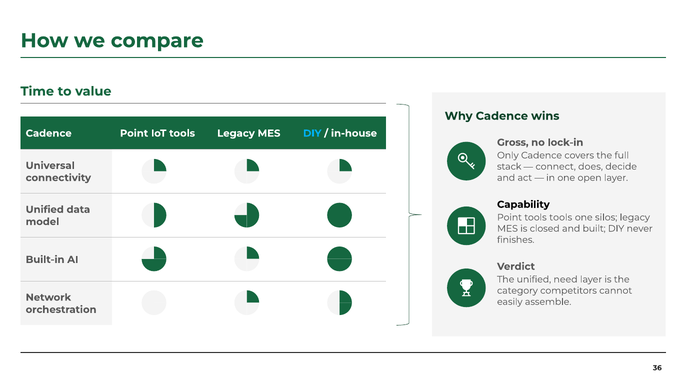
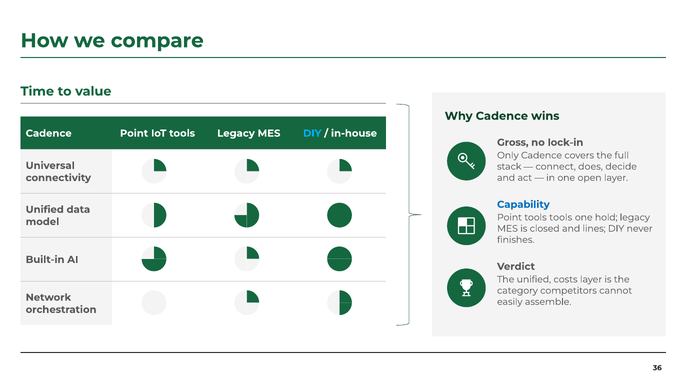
Capability colour: black -> blue (523, 204)
silos: silos -> hold (606, 217)
built: built -> lines (594, 229)
need: need -> costs (566, 279)
